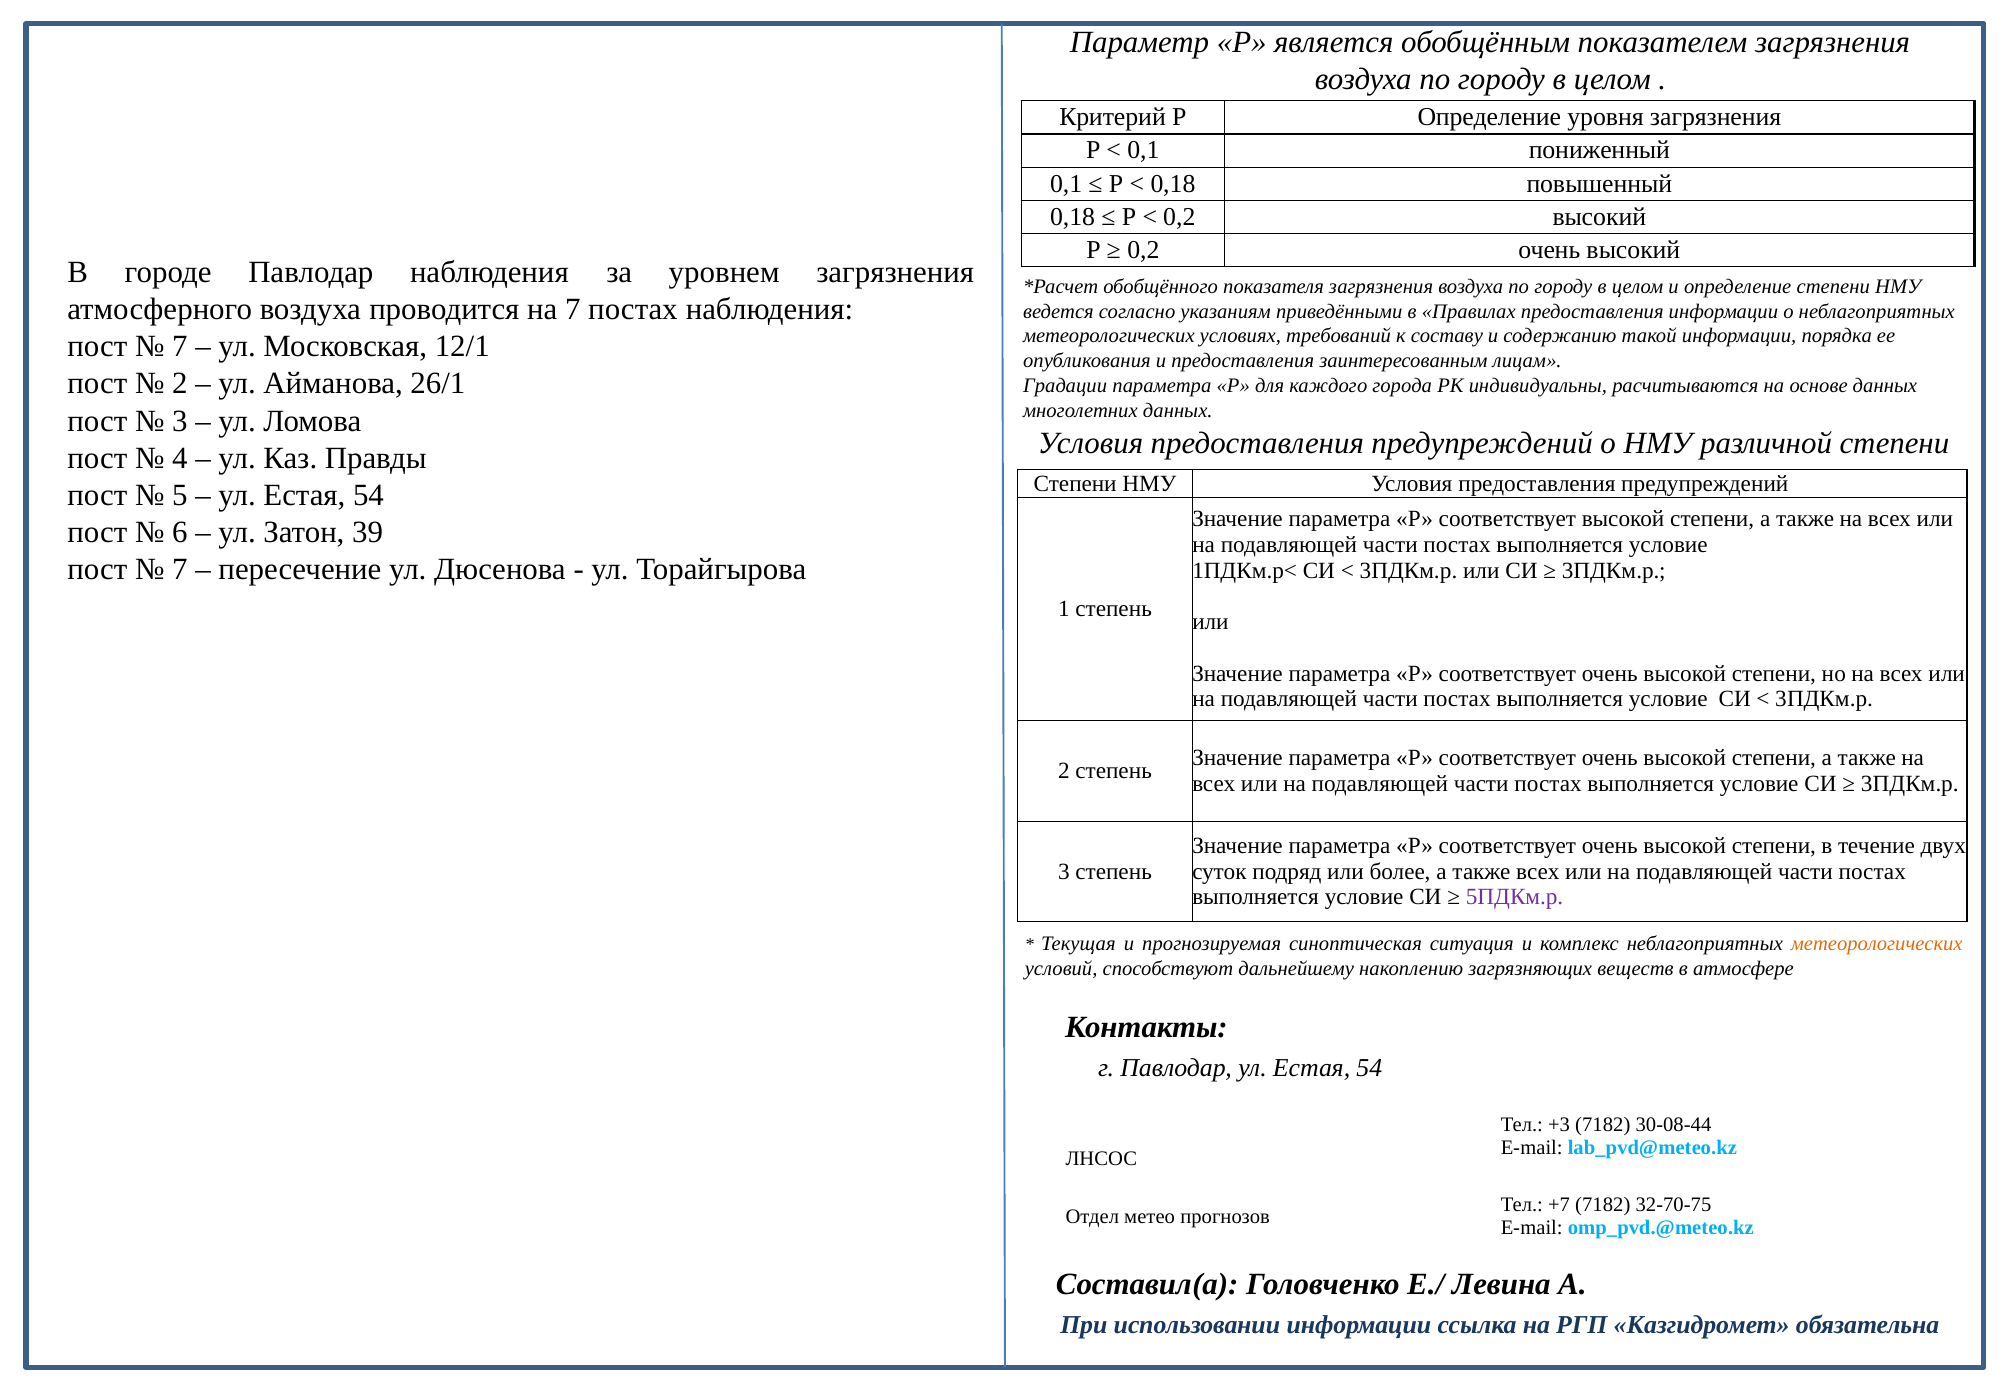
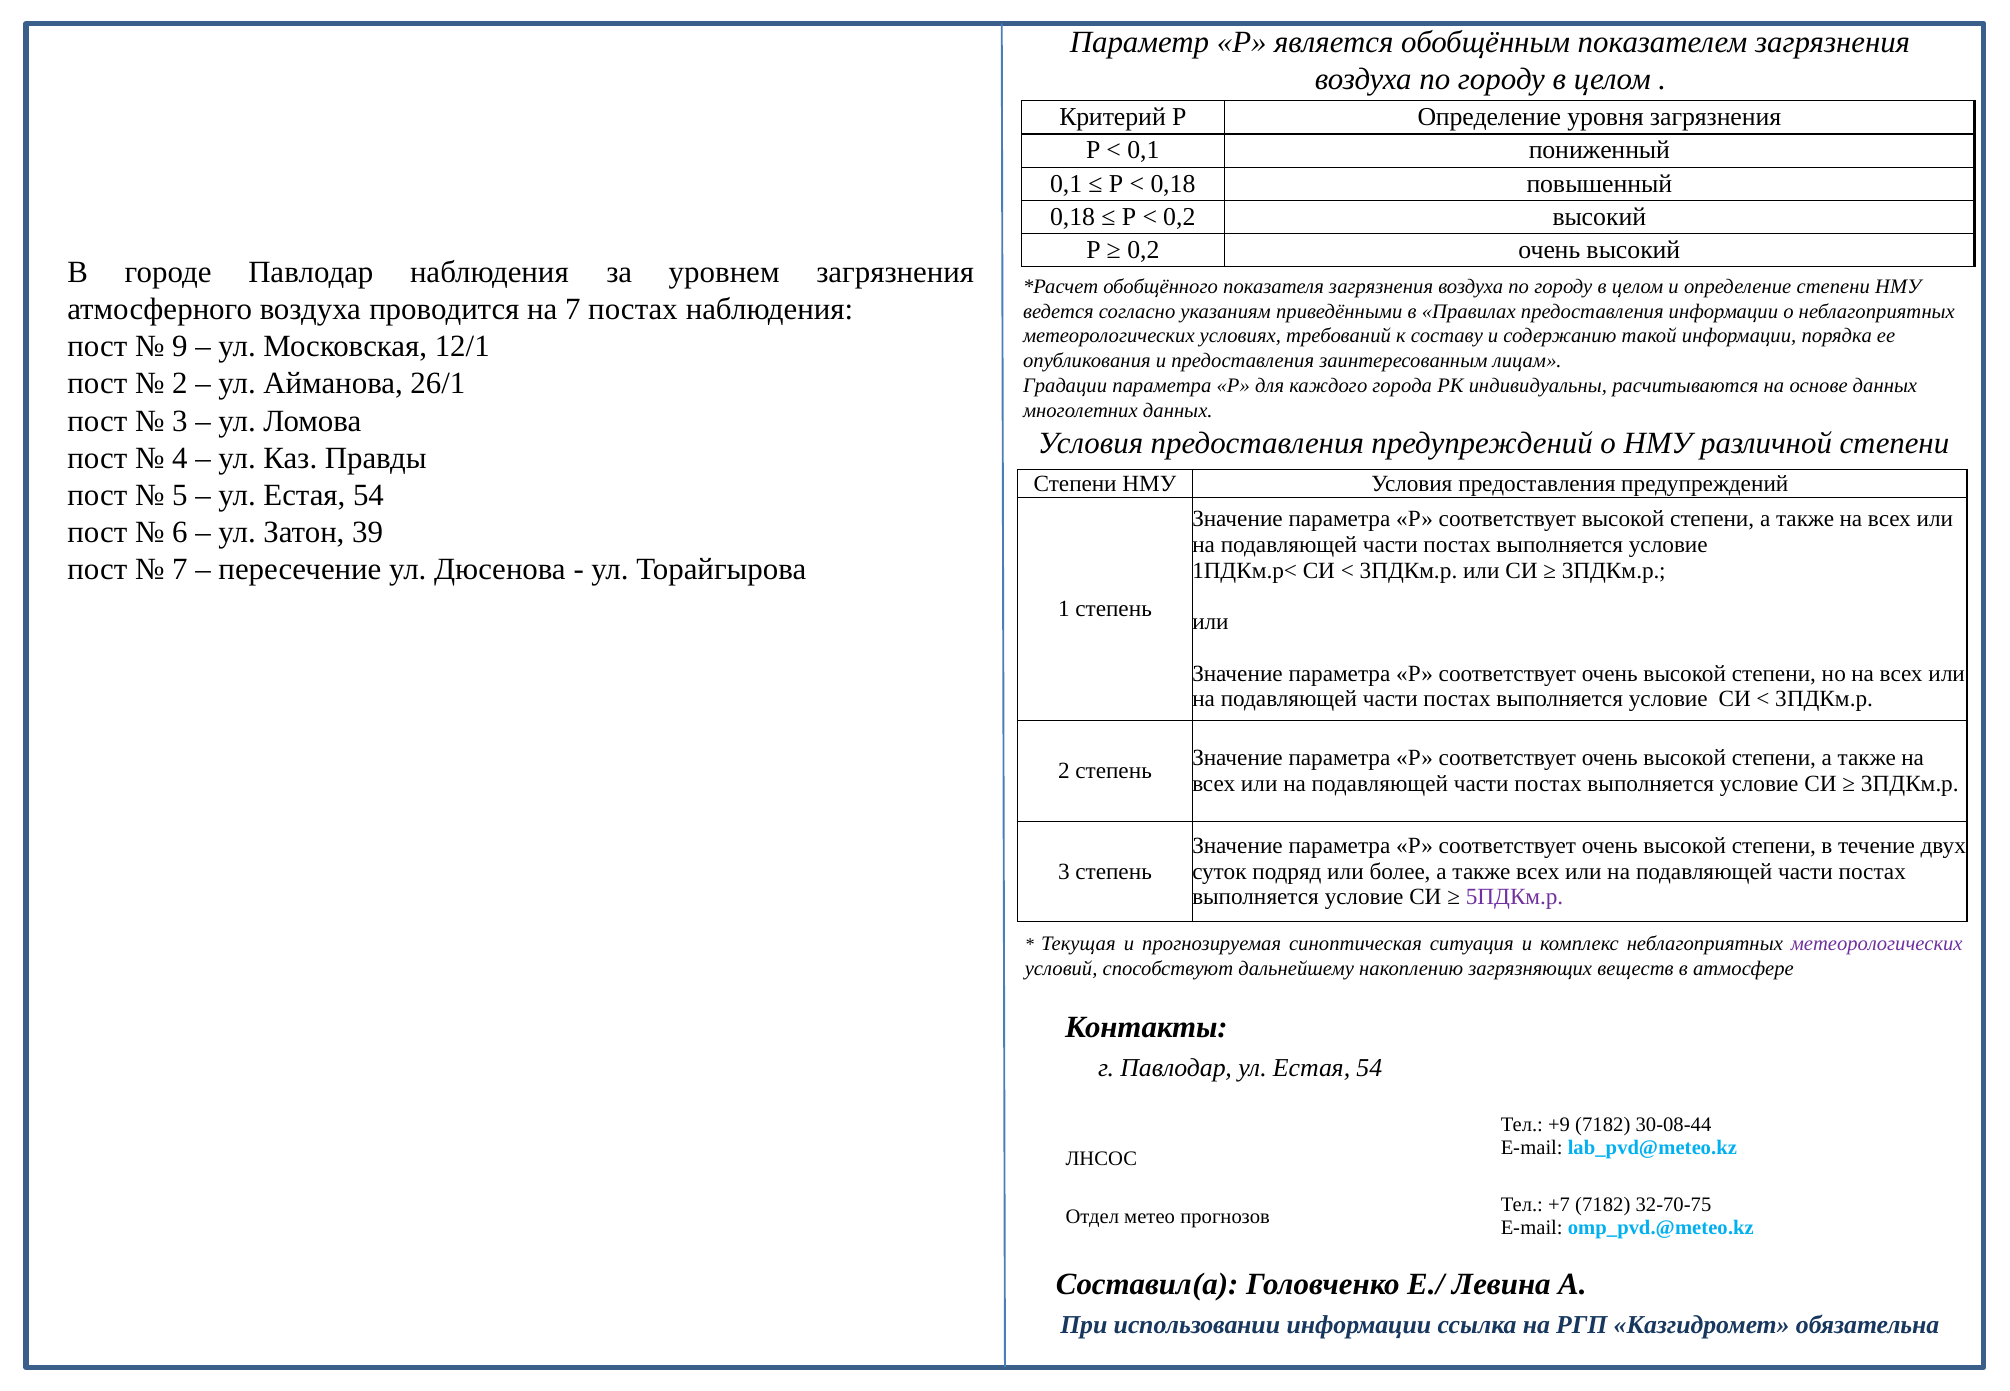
7: 7 -> 9 (180, 347)
метеорологических colour: orange -> purple (1877, 944)
+3: +3 -> +9 (1559, 1125)
